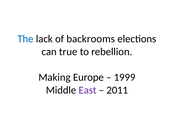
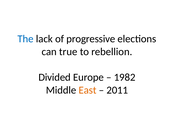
backrooms: backrooms -> progressive (91, 39)
Making: Making -> Divided (55, 77)
1999: 1999 -> 1982 (125, 77)
East colour: purple -> orange (88, 90)
